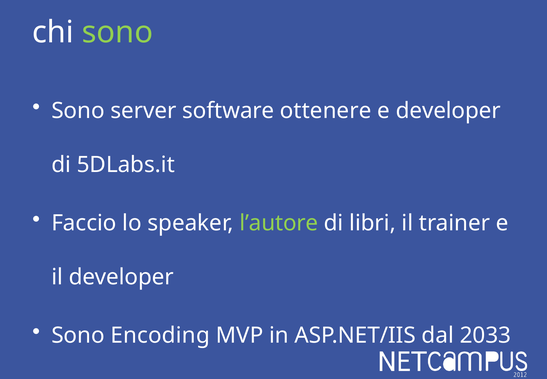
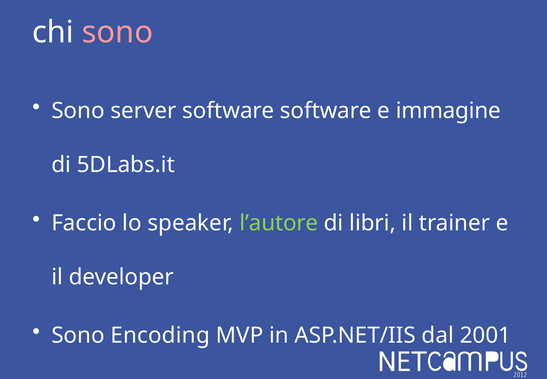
sono colour: light green -> pink (117, 32)
software ottenere: ottenere -> software (326, 111)
e developer: developer -> immagine (448, 111)
2033: 2033 -> 2001 (485, 335)
